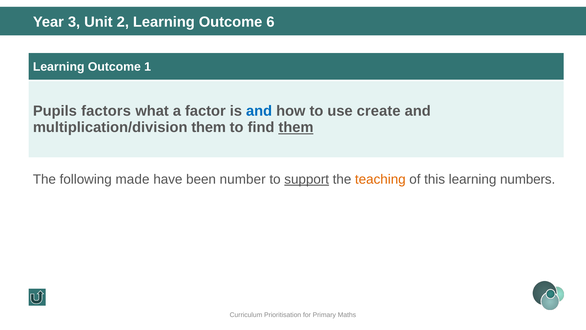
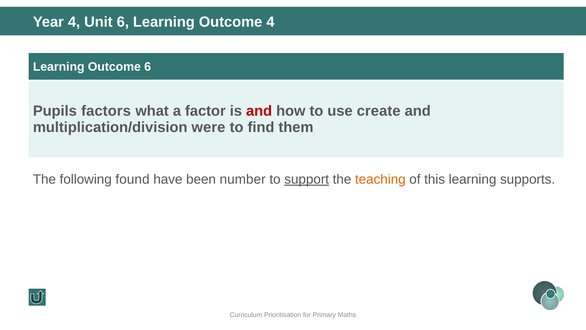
Year 3: 3 -> 4 (74, 22)
Unit 2: 2 -> 6 (123, 22)
Outcome 6: 6 -> 4 (270, 22)
Outcome 1: 1 -> 6 (148, 67)
and colour: blue -> red (259, 111)
multiplication/division them: them -> were (208, 127)
them underline: present -> none (296, 127)
made: made -> found (133, 179)
numbers: numbers -> supports (528, 179)
